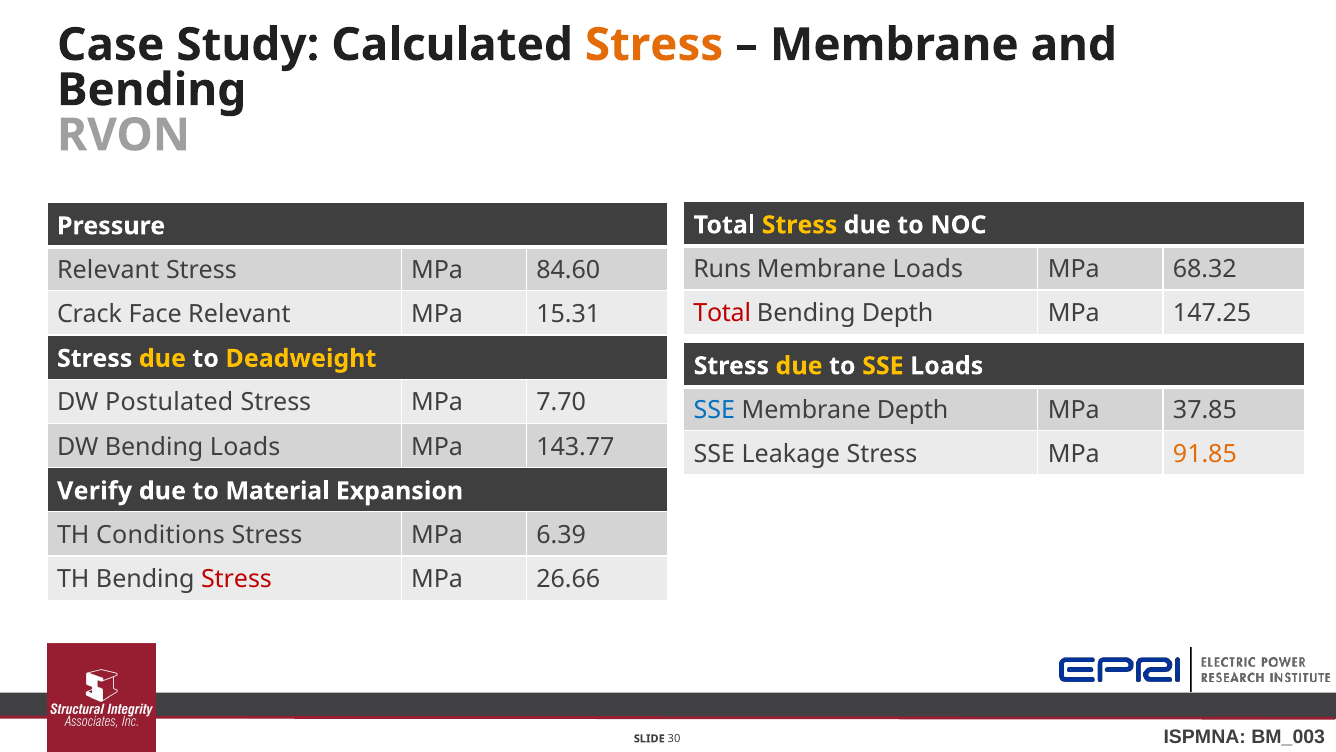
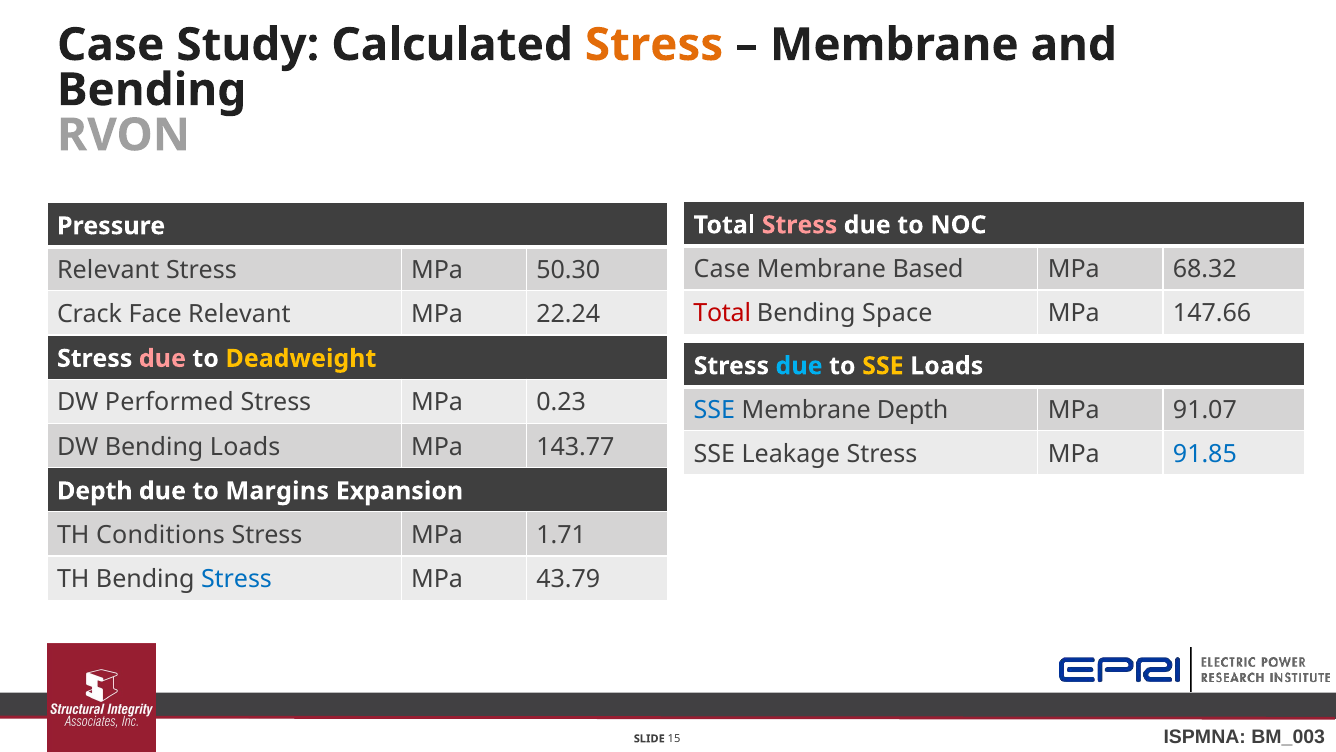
Stress colour: yellow -> pink (800, 225)
Runs: Runs -> Case (722, 269)
Membrane Loads: Loads -> Based (928, 269)
84.60: 84.60 -> 50.30 (568, 270)
Bending Depth: Depth -> Space (897, 313)
147.25: 147.25 -> 147.66 (1212, 313)
15.31: 15.31 -> 22.24 (568, 314)
due colour: yellow -> pink (162, 358)
due colour: yellow -> light blue (799, 366)
Postulated: Postulated -> Performed (169, 402)
7.70: 7.70 -> 0.23 (561, 402)
37.85: 37.85 -> 91.07 (1205, 410)
91.85 colour: orange -> blue (1205, 454)
Verify: Verify -> Depth (95, 491)
Material: Material -> Margins (277, 491)
6.39: 6.39 -> 1.71 (561, 535)
Stress colour: red -> blue (237, 579)
26.66: 26.66 -> 43.79 (568, 579)
30: 30 -> 15 (674, 738)
